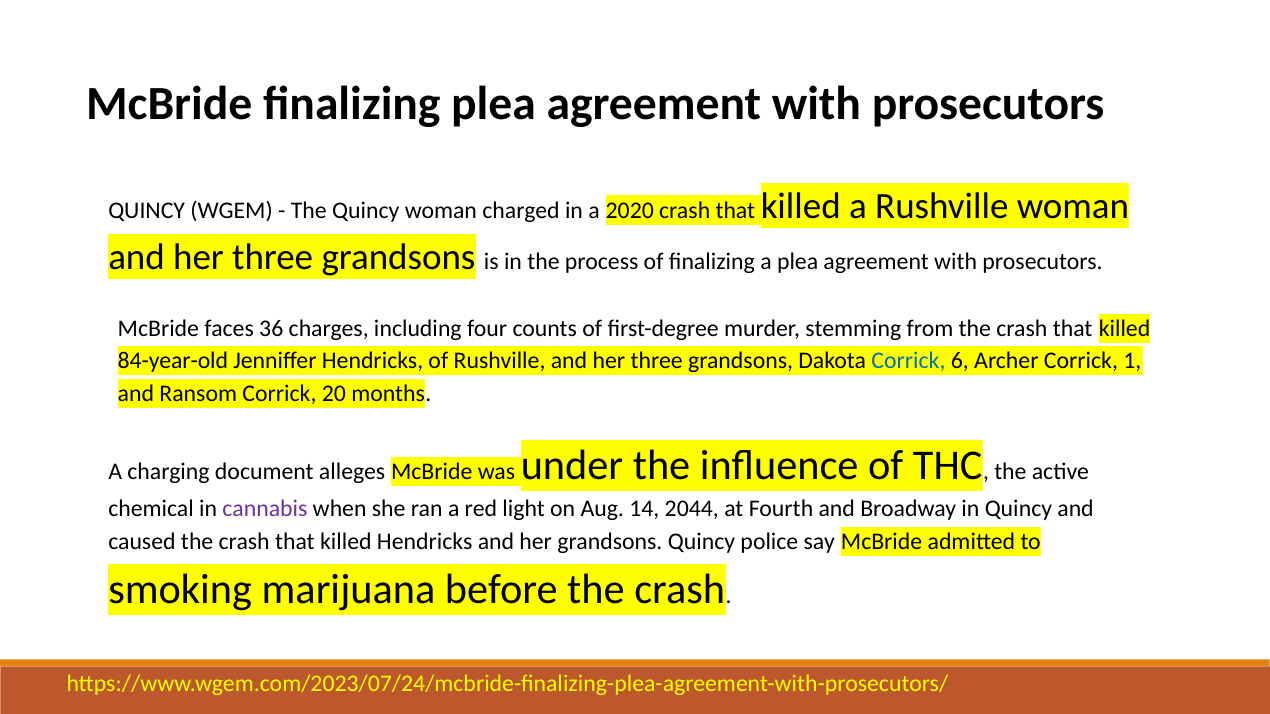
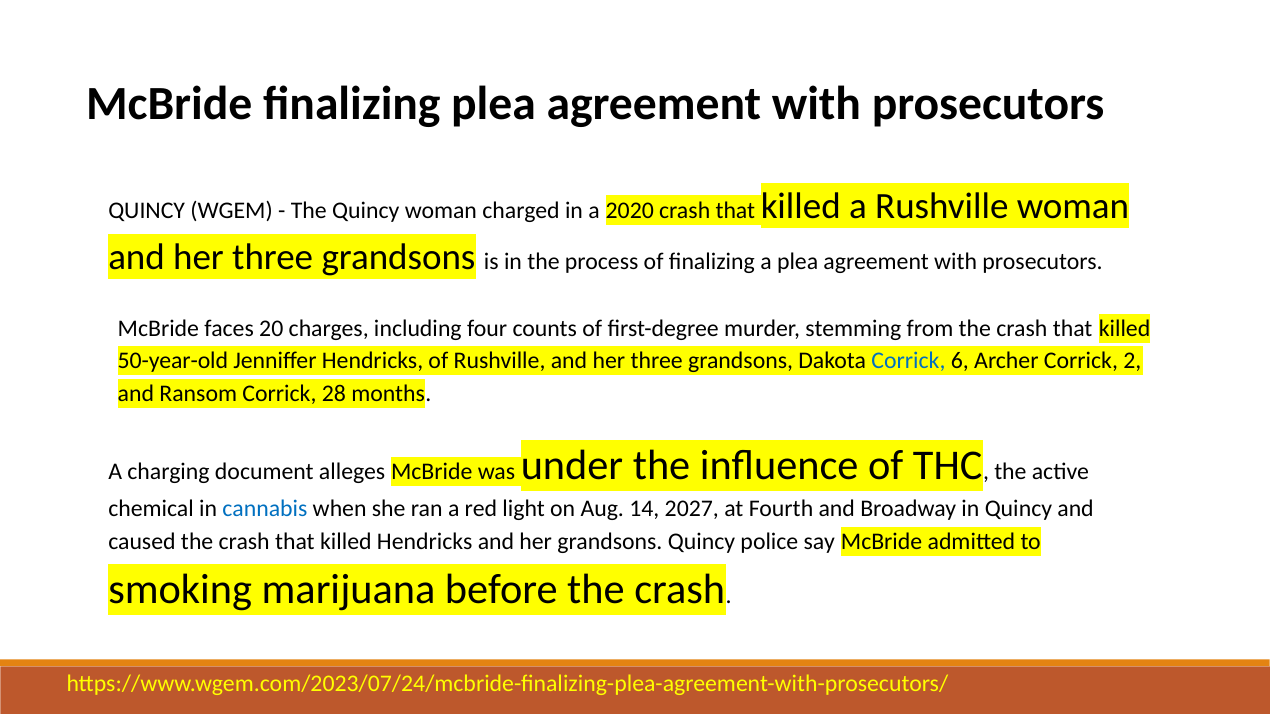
36: 36 -> 20 (271, 328)
84-year-old: 84-year-old -> 50-year-old (173, 361)
1: 1 -> 2 (1132, 361)
20: 20 -> 28 (334, 394)
cannabis colour: purple -> blue (265, 509)
2044: 2044 -> 2027 (692, 509)
